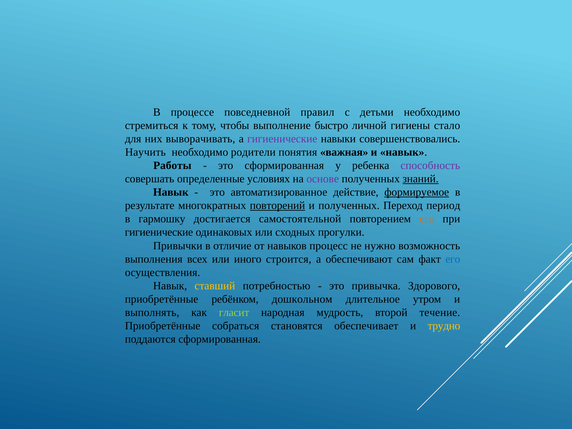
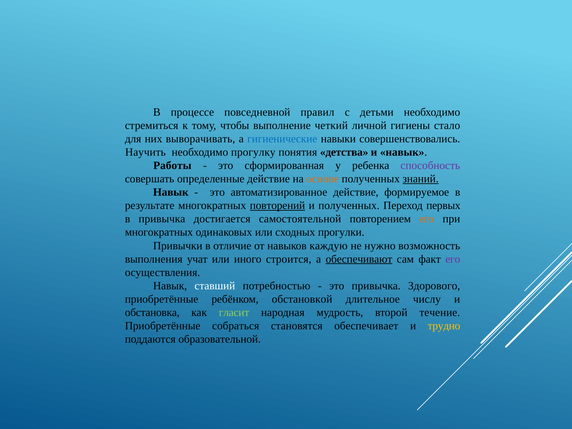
быстро: быстро -> четкий (331, 125)
гигиенические colour: purple -> blue (282, 139)
родители: родители -> прогулку (253, 152)
важная: важная -> детства (344, 152)
определенные условиях: условиях -> действие (269, 179)
основе colour: purple -> orange (323, 179)
формируемое underline: present -> none (417, 192)
период: период -> первых (443, 206)
в гармошку: гармошку -> привычка (162, 219)
гигиенические: гигиенические -> многократных (159, 232)
процесс: процесс -> каждую (329, 246)
всех: всех -> учат (197, 259)
обеспечивают underline: none -> present (359, 259)
его colour: blue -> purple (453, 259)
ставший colour: yellow -> white (215, 286)
дошкольном: дошкольном -> обстановкой (302, 299)
утром: утром -> числу (427, 299)
выполнять: выполнять -> обстановка (152, 312)
поддаются сформированная: сформированная -> образовательной (220, 339)
